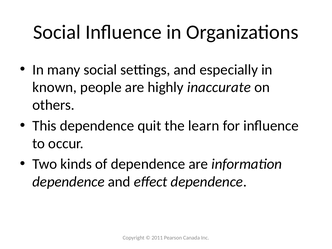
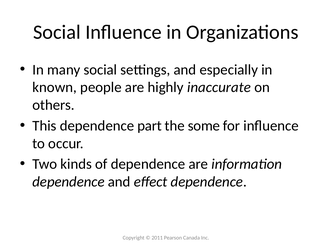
quit: quit -> part (149, 126)
learn: learn -> some (204, 126)
